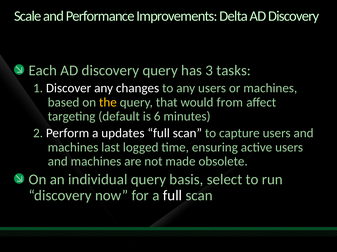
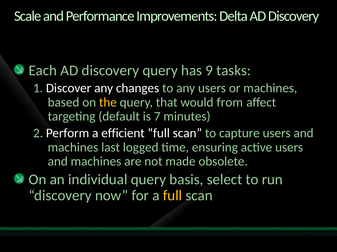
3: 3 -> 9 (209, 71)
6: 6 -> 7 (157, 117)
updates: updates -> efficient (123, 133)
full colour: white -> yellow (172, 196)
